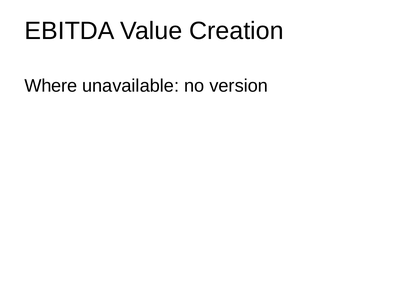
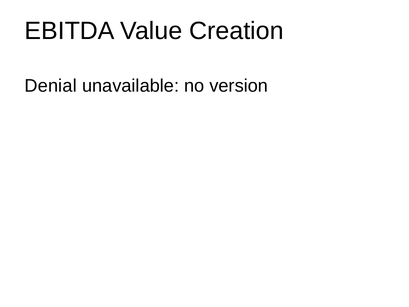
Where: Where -> Denial (51, 86)
